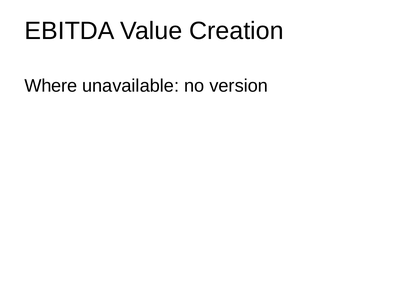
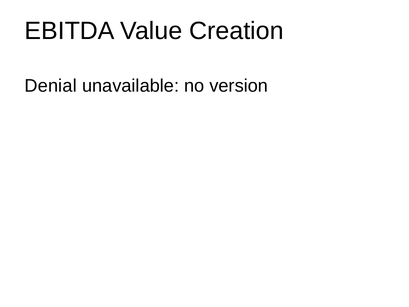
Where: Where -> Denial (51, 86)
